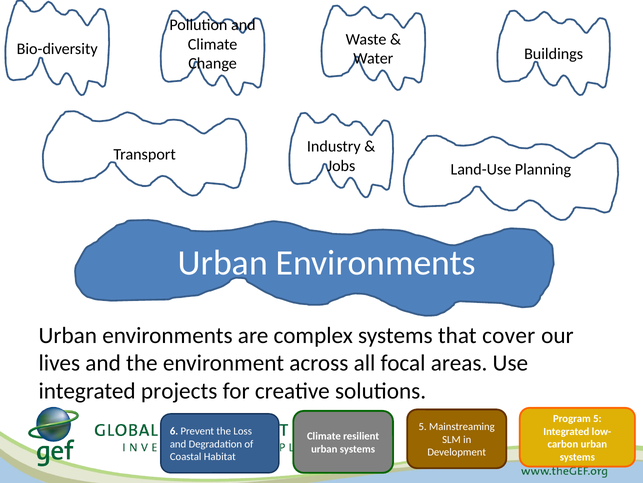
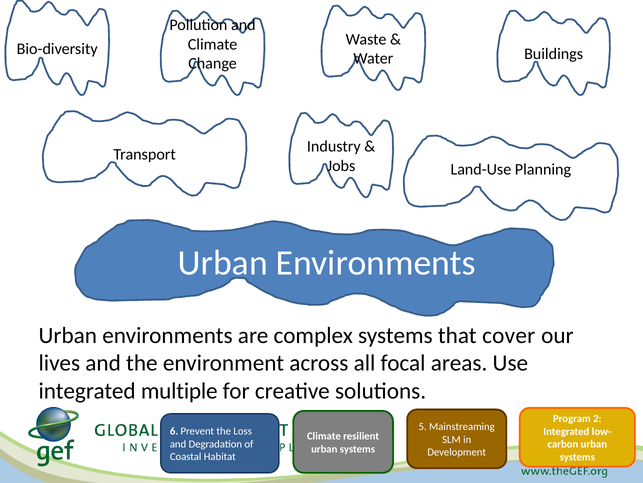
projects: projects -> multiple (179, 391)
Program 5: 5 -> 2 (597, 418)
